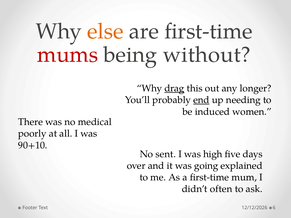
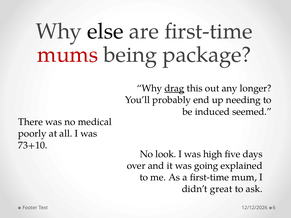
else colour: orange -> black (105, 31)
without: without -> package (207, 55)
end underline: present -> none (201, 100)
women: women -> seemed (252, 112)
90+10: 90+10 -> 73+10 (33, 145)
sent: sent -> look (166, 154)
often: often -> great (221, 189)
